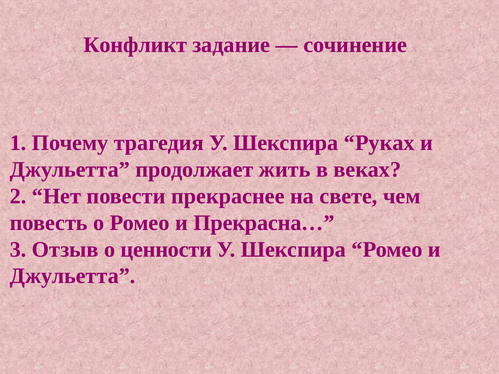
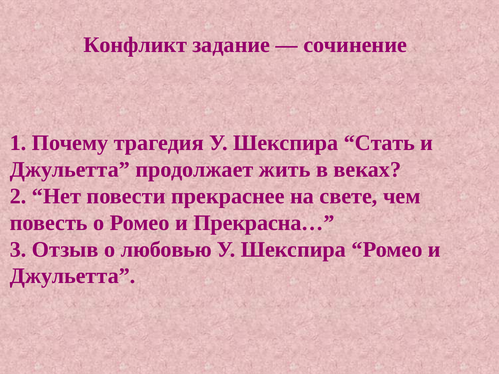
Руках: Руках -> Стать (379, 143)
ценности: ценности -> любовью (166, 250)
